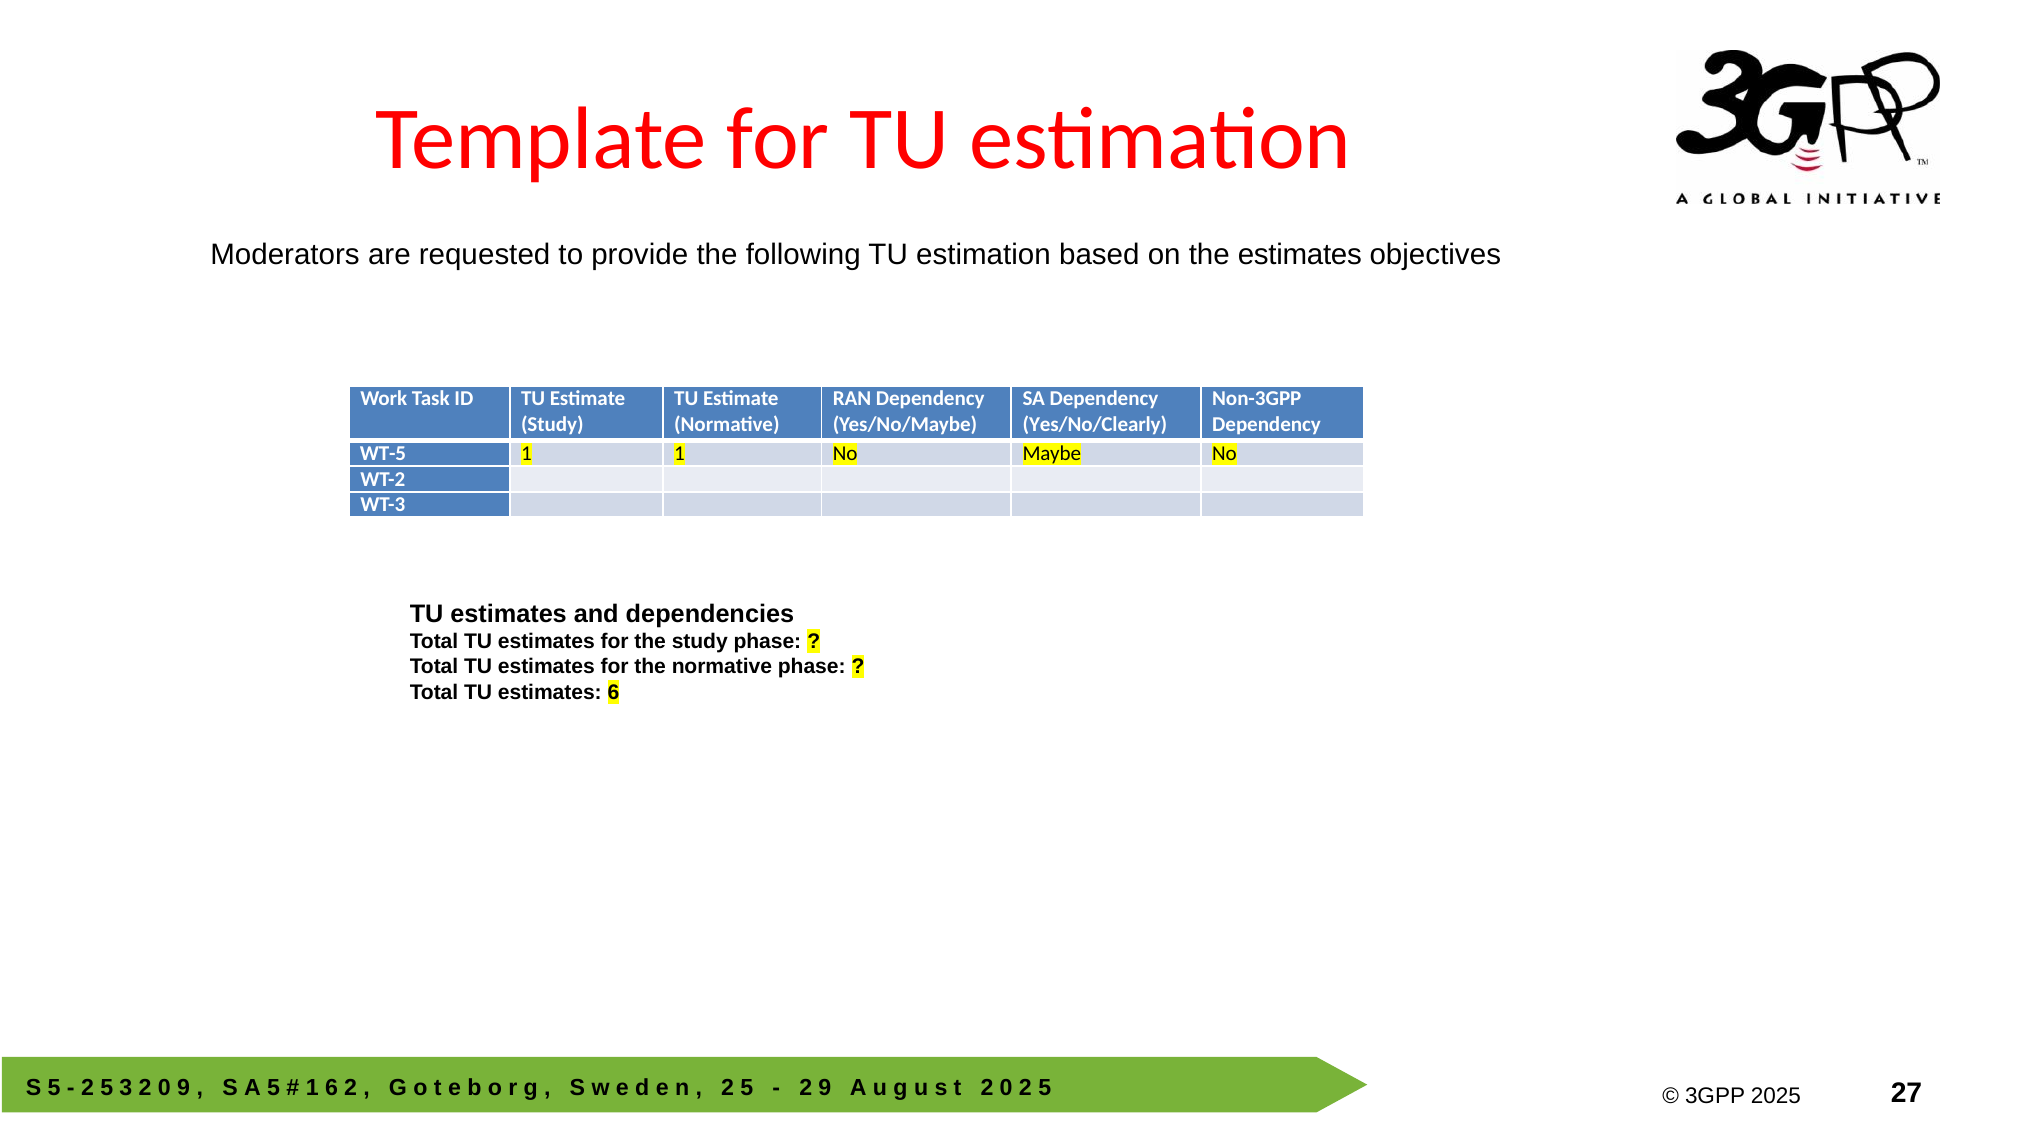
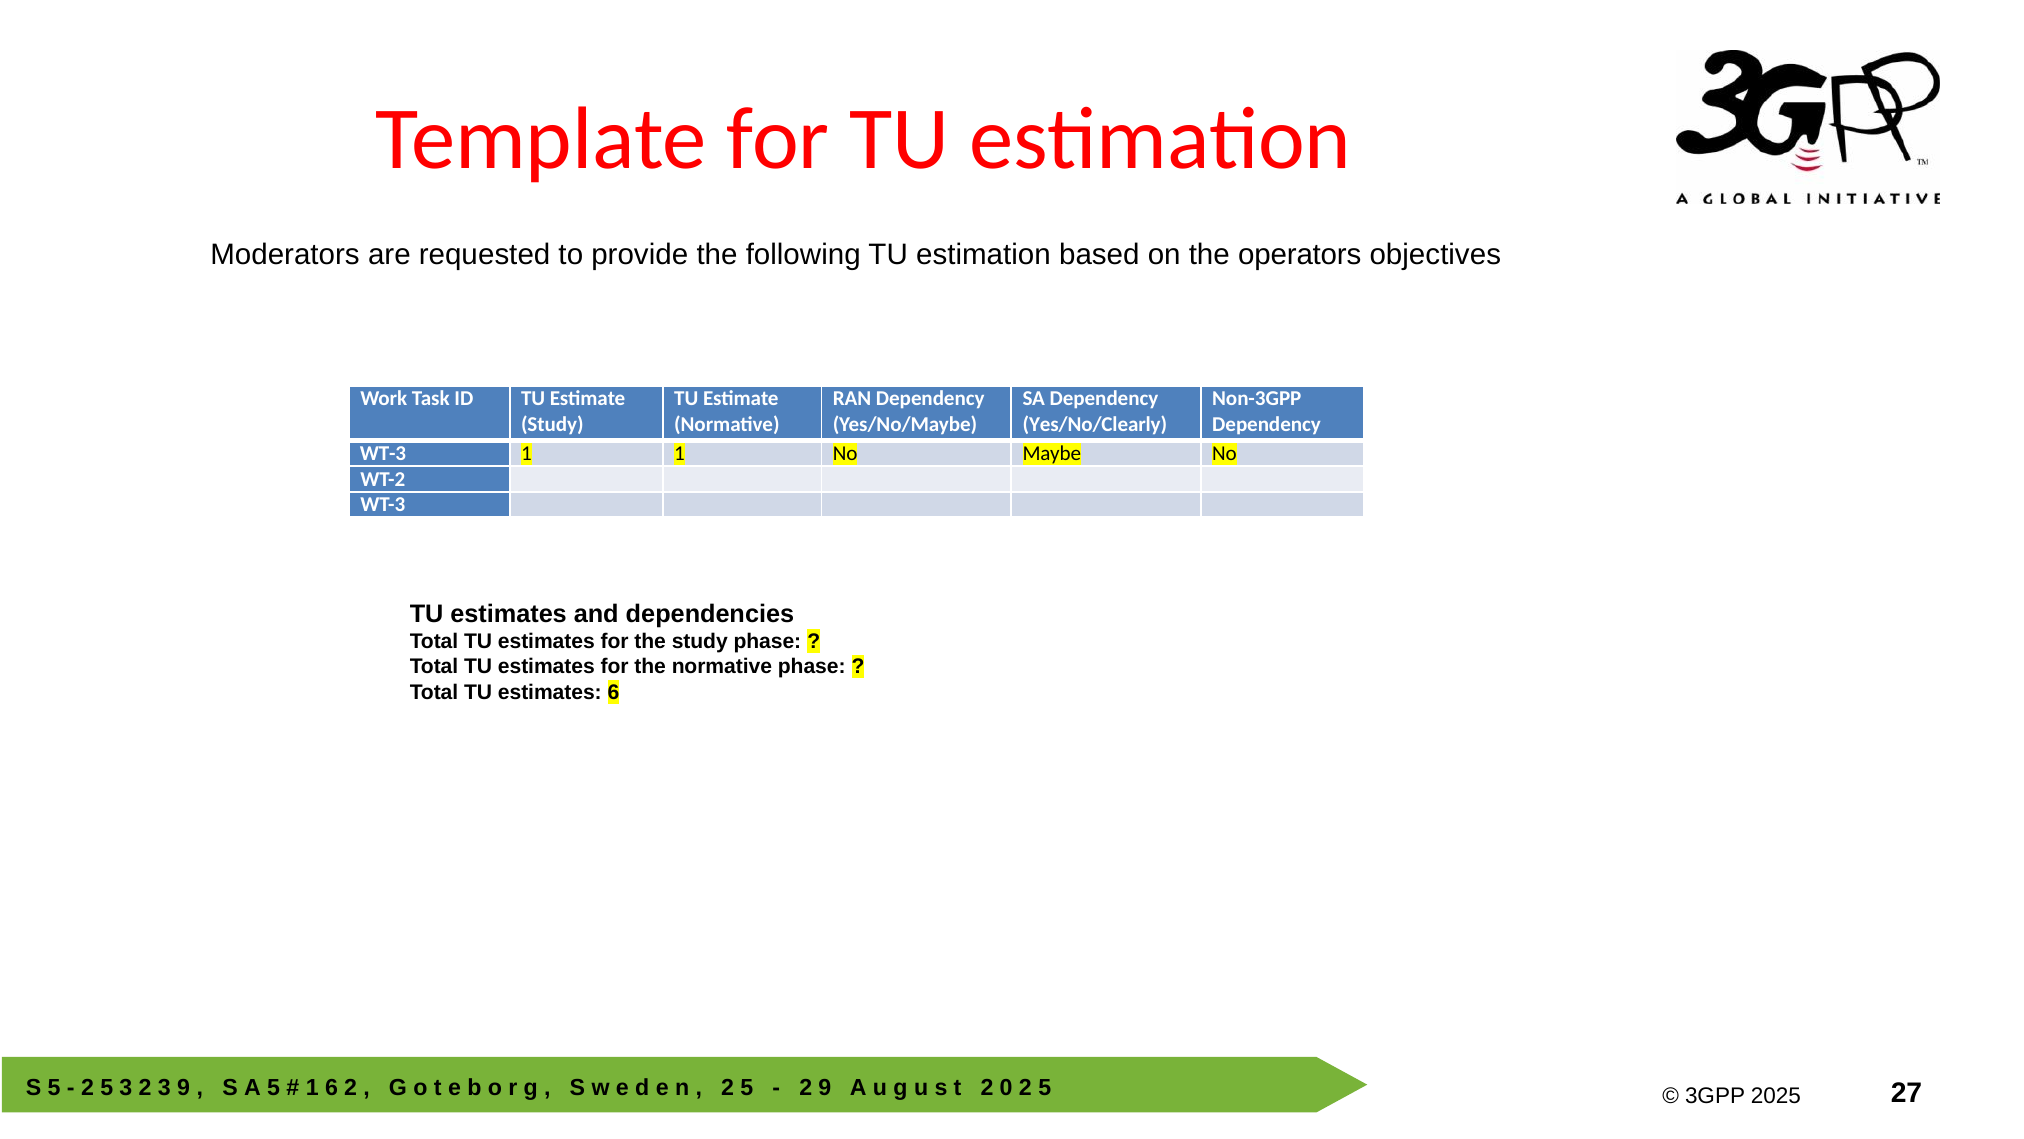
the estimates: estimates -> operators (1300, 255)
WT-5: WT-5 -> WT-3 (383, 453)
0: 0 -> 3 (164, 1087)
